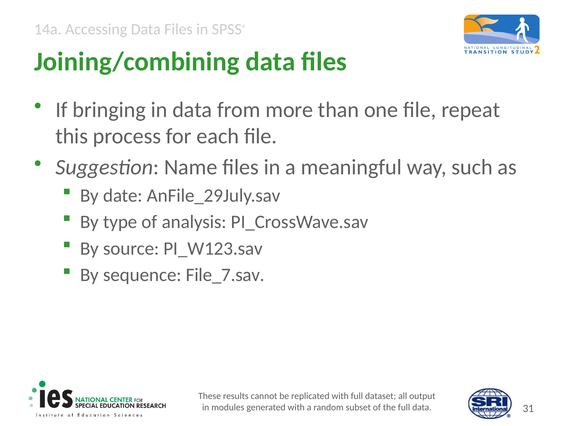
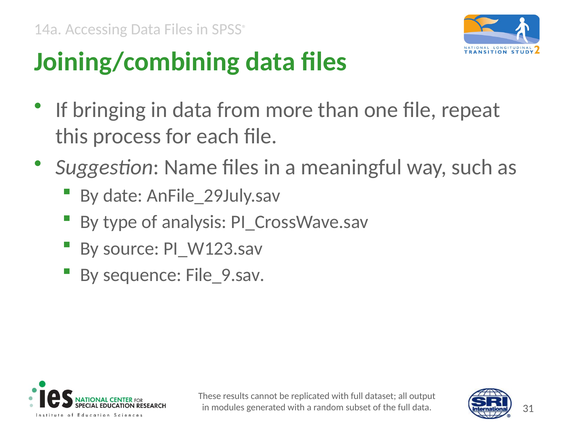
File_7.sav: File_7.sav -> File_9.sav (225, 275)
